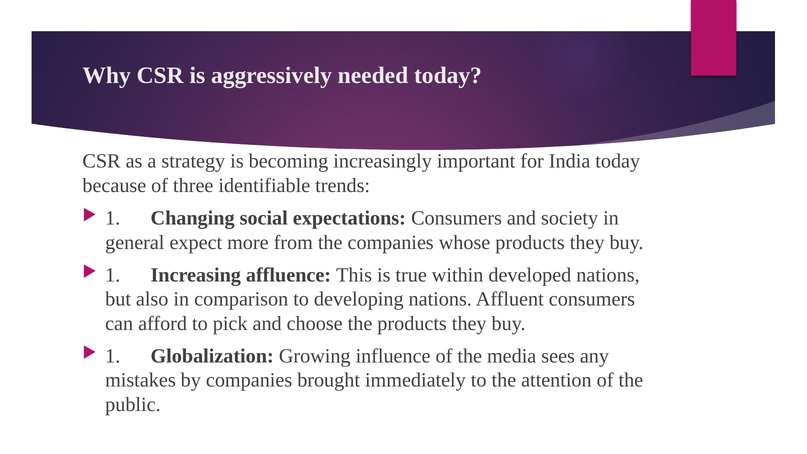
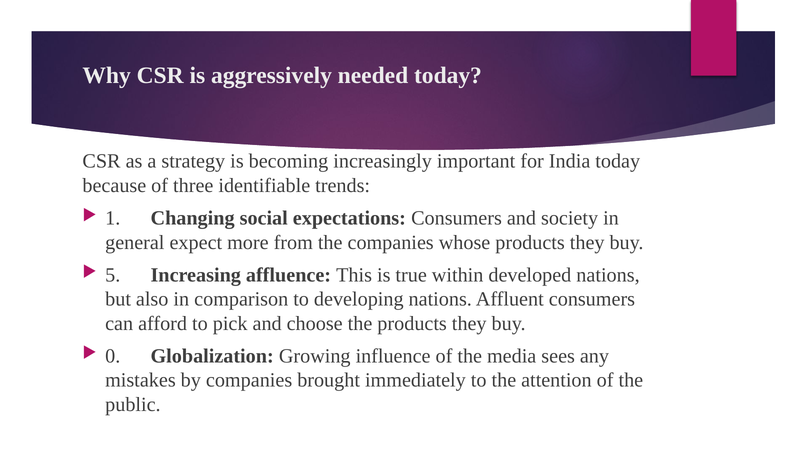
1: 1 -> 5 (113, 275)
1: 1 -> 0 (113, 356)
